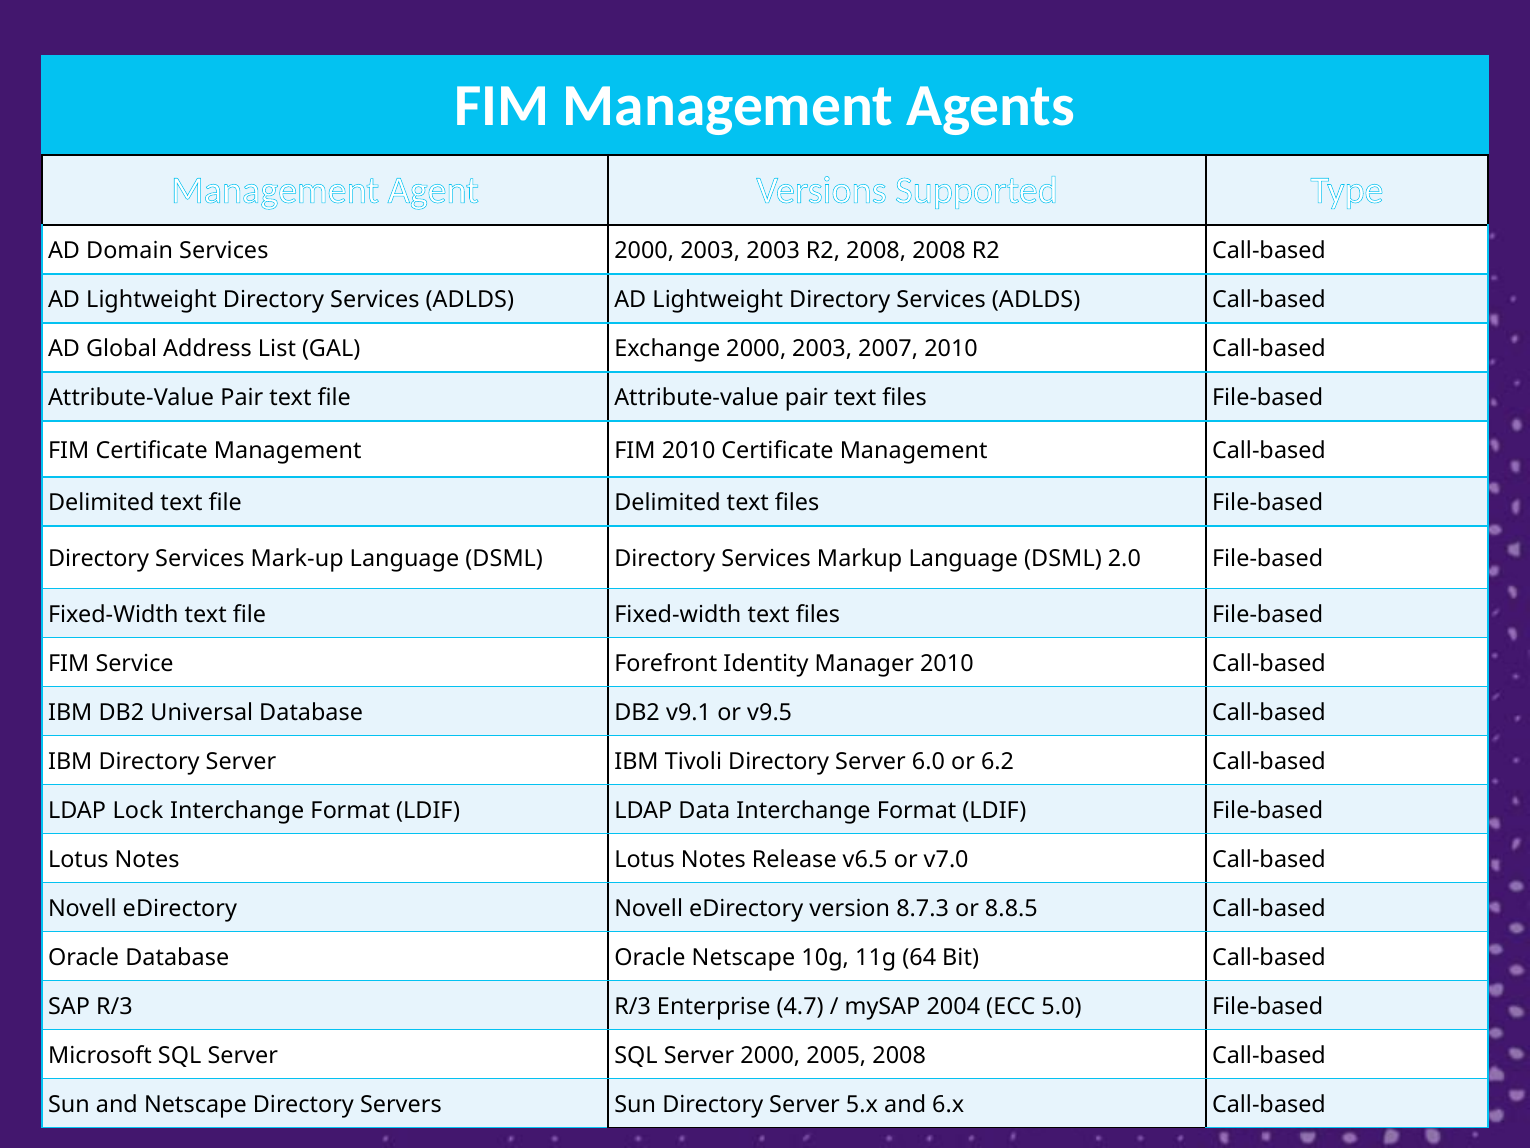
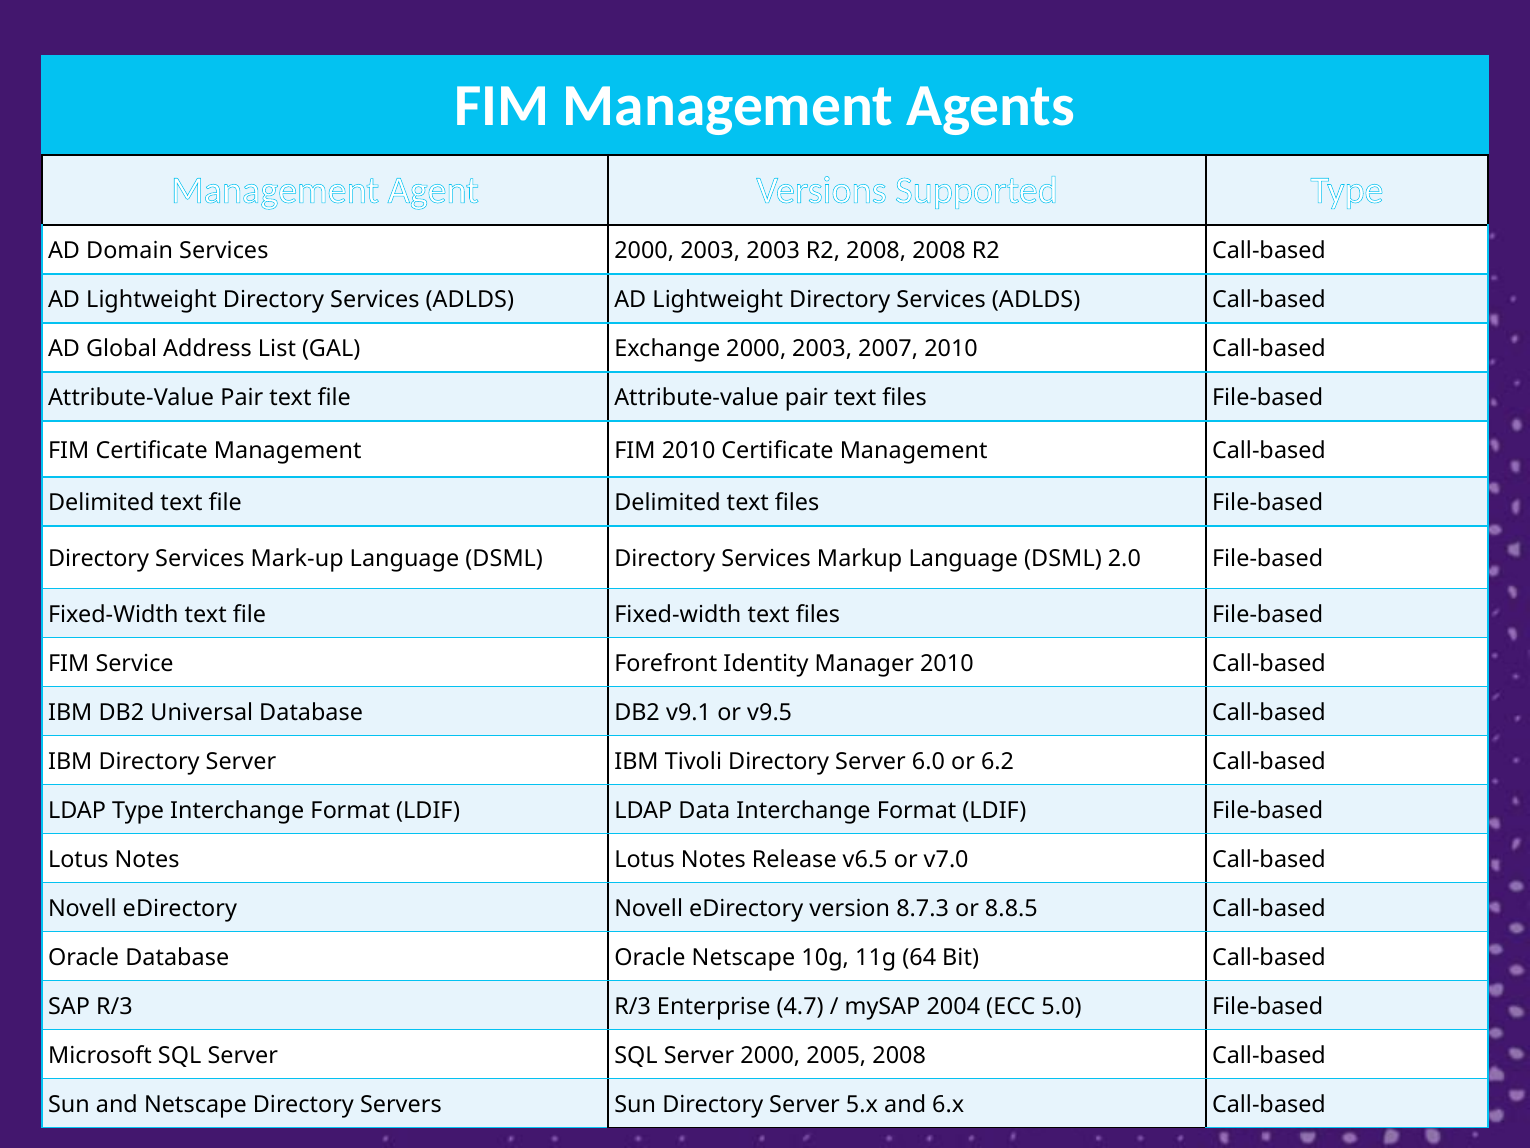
LDAP Lock: Lock -> Type (138, 810)
